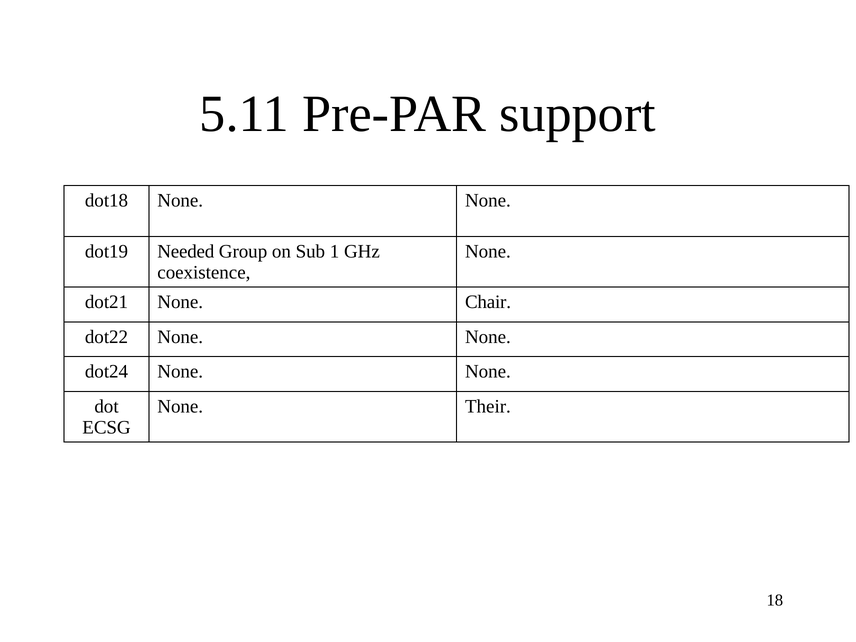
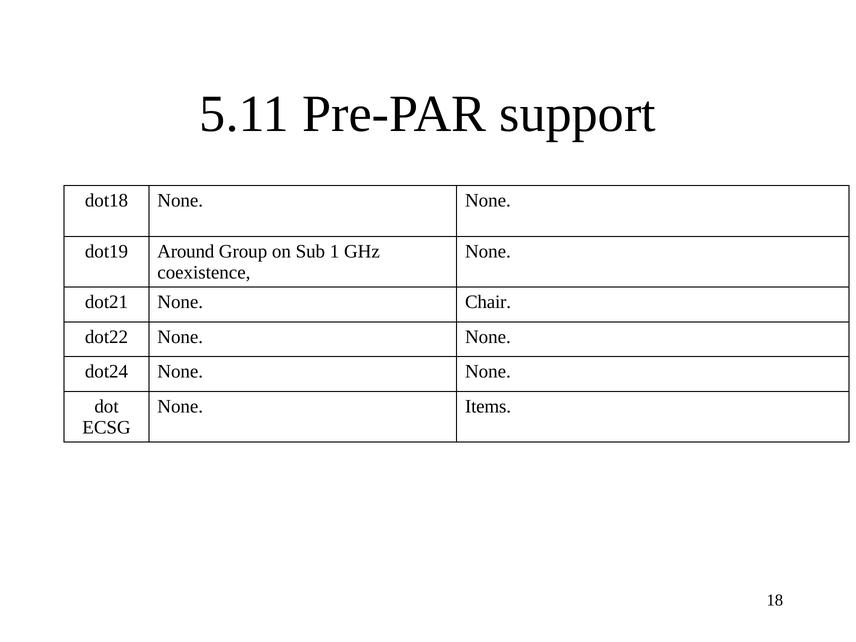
Needed: Needed -> Around (186, 251)
Their: Their -> Items (488, 406)
